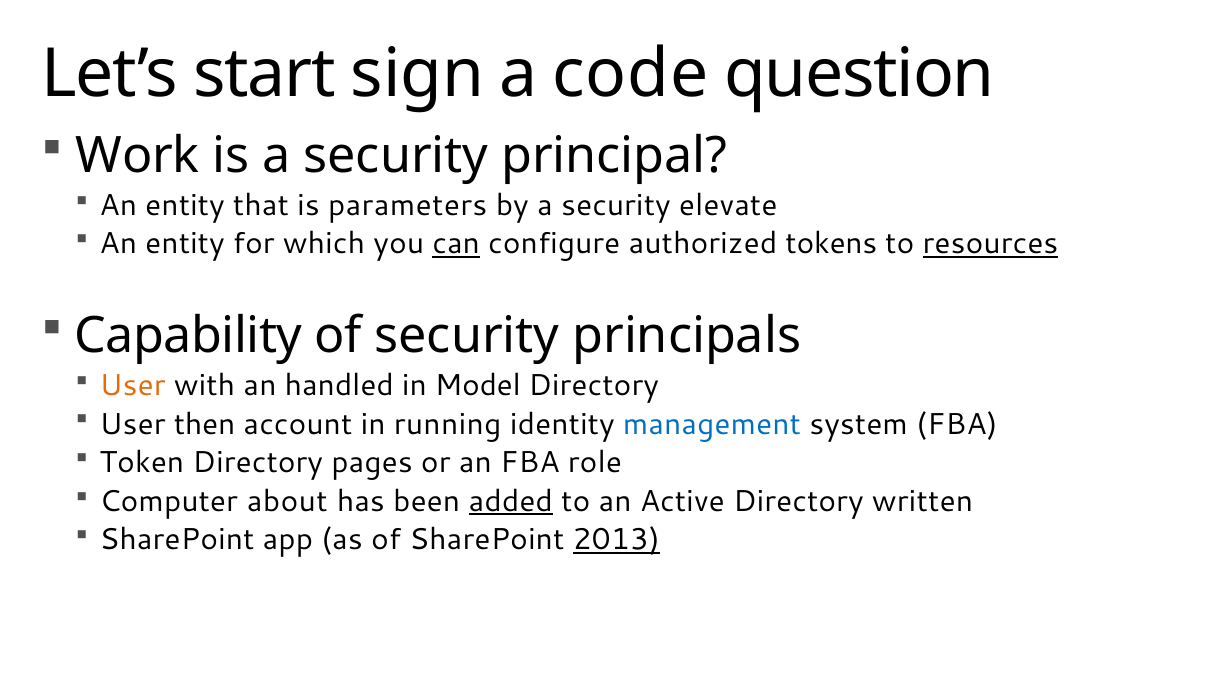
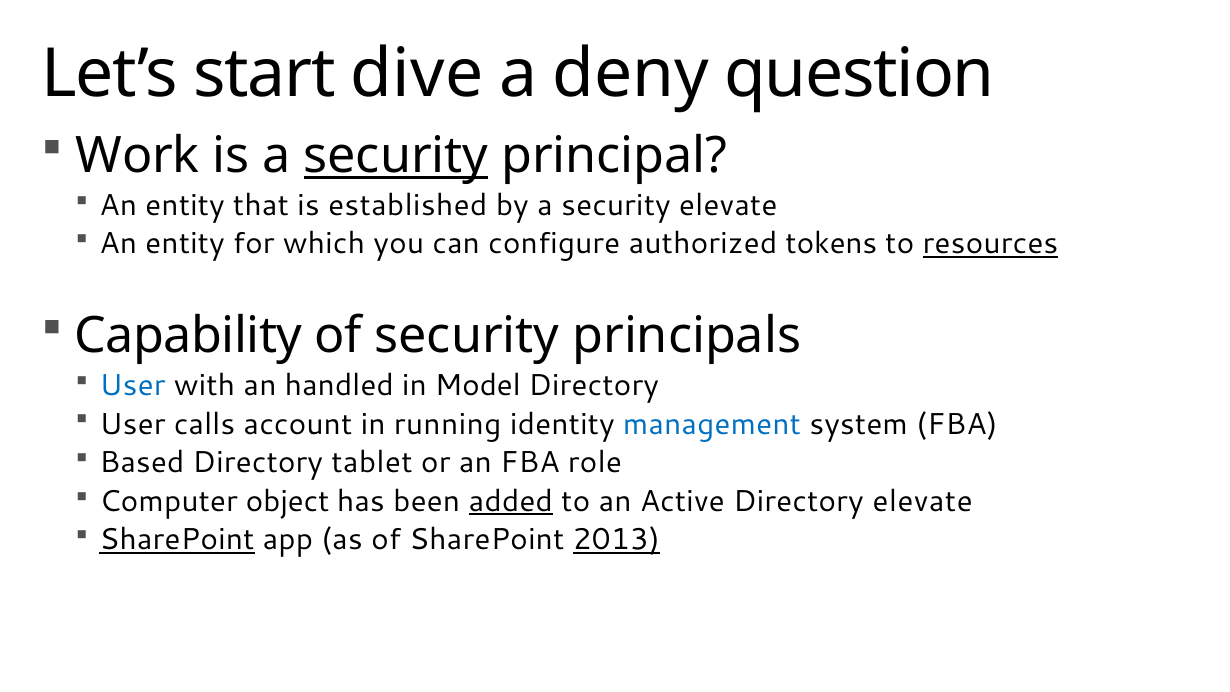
sign: sign -> dive (417, 74)
code: code -> deny (631, 74)
security underline: none -> present (396, 156)
parameters: parameters -> established (408, 205)
can underline: present -> none (456, 244)
User colour: orange -> blue (133, 385)
then: then -> calls (205, 424)
Token: Token -> Based (142, 462)
pages: pages -> tablet (372, 462)
about: about -> object (288, 501)
Directory written: written -> elevate (923, 501)
SharePoint underline: none -> present (177, 540)
